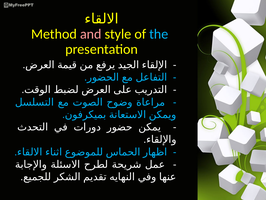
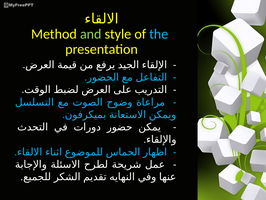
and colour: pink -> light green (91, 34)
